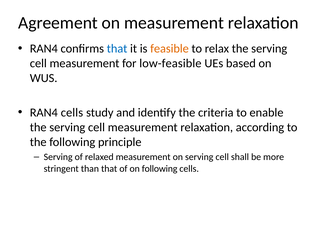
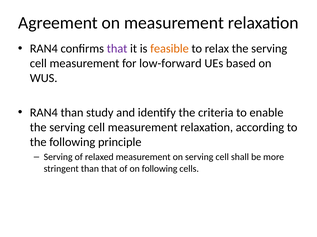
that colour: blue -> purple (117, 49)
low-feasible: low-feasible -> low-forward (170, 64)
RAN4 cells: cells -> than (72, 113)
